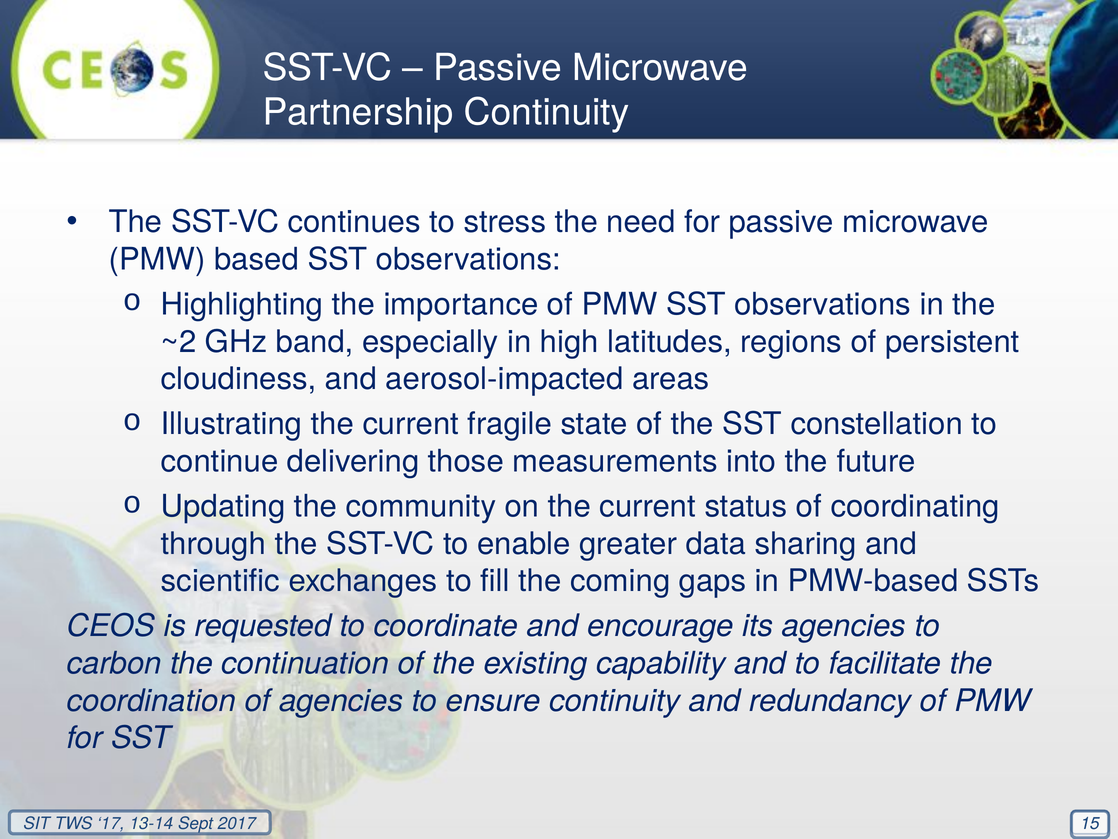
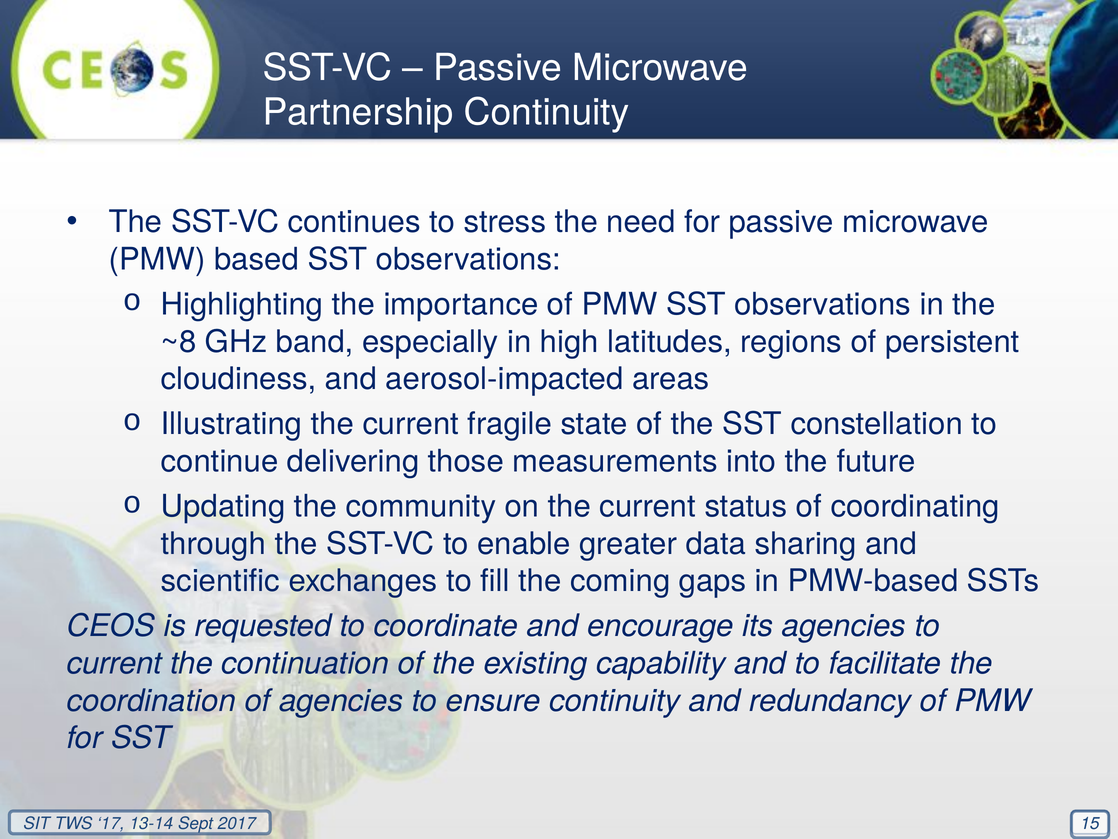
~2: ~2 -> ~8 (179, 342)
carbon: carbon -> current (114, 663)
